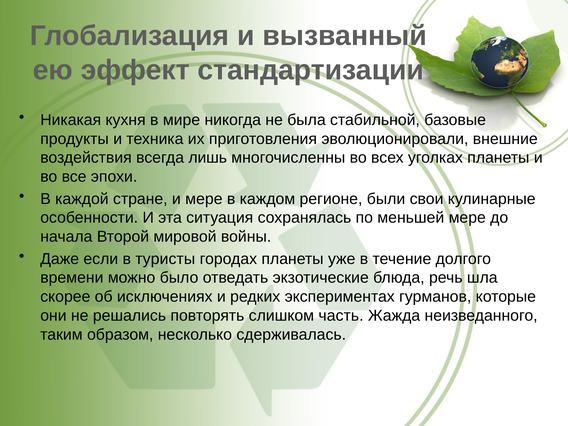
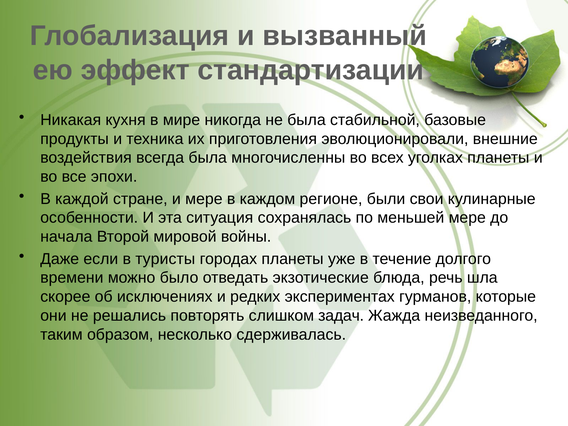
всегда лишь: лишь -> была (208, 158)
часть: часть -> задач (341, 316)
